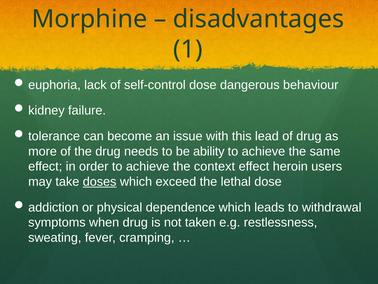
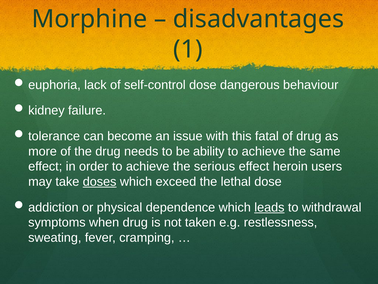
lead: lead -> fatal (267, 136)
context: context -> serious (215, 166)
leads underline: none -> present (269, 207)
